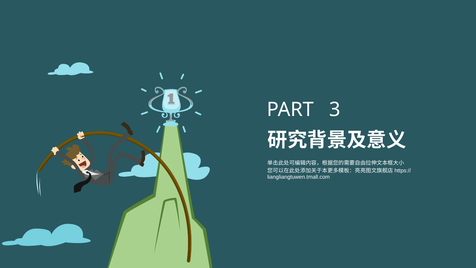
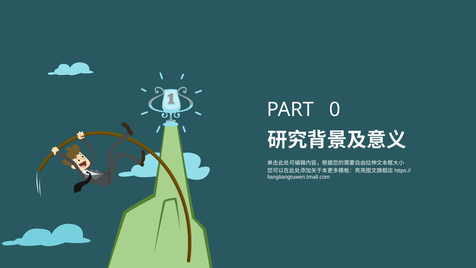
3: 3 -> 0 (335, 110)
